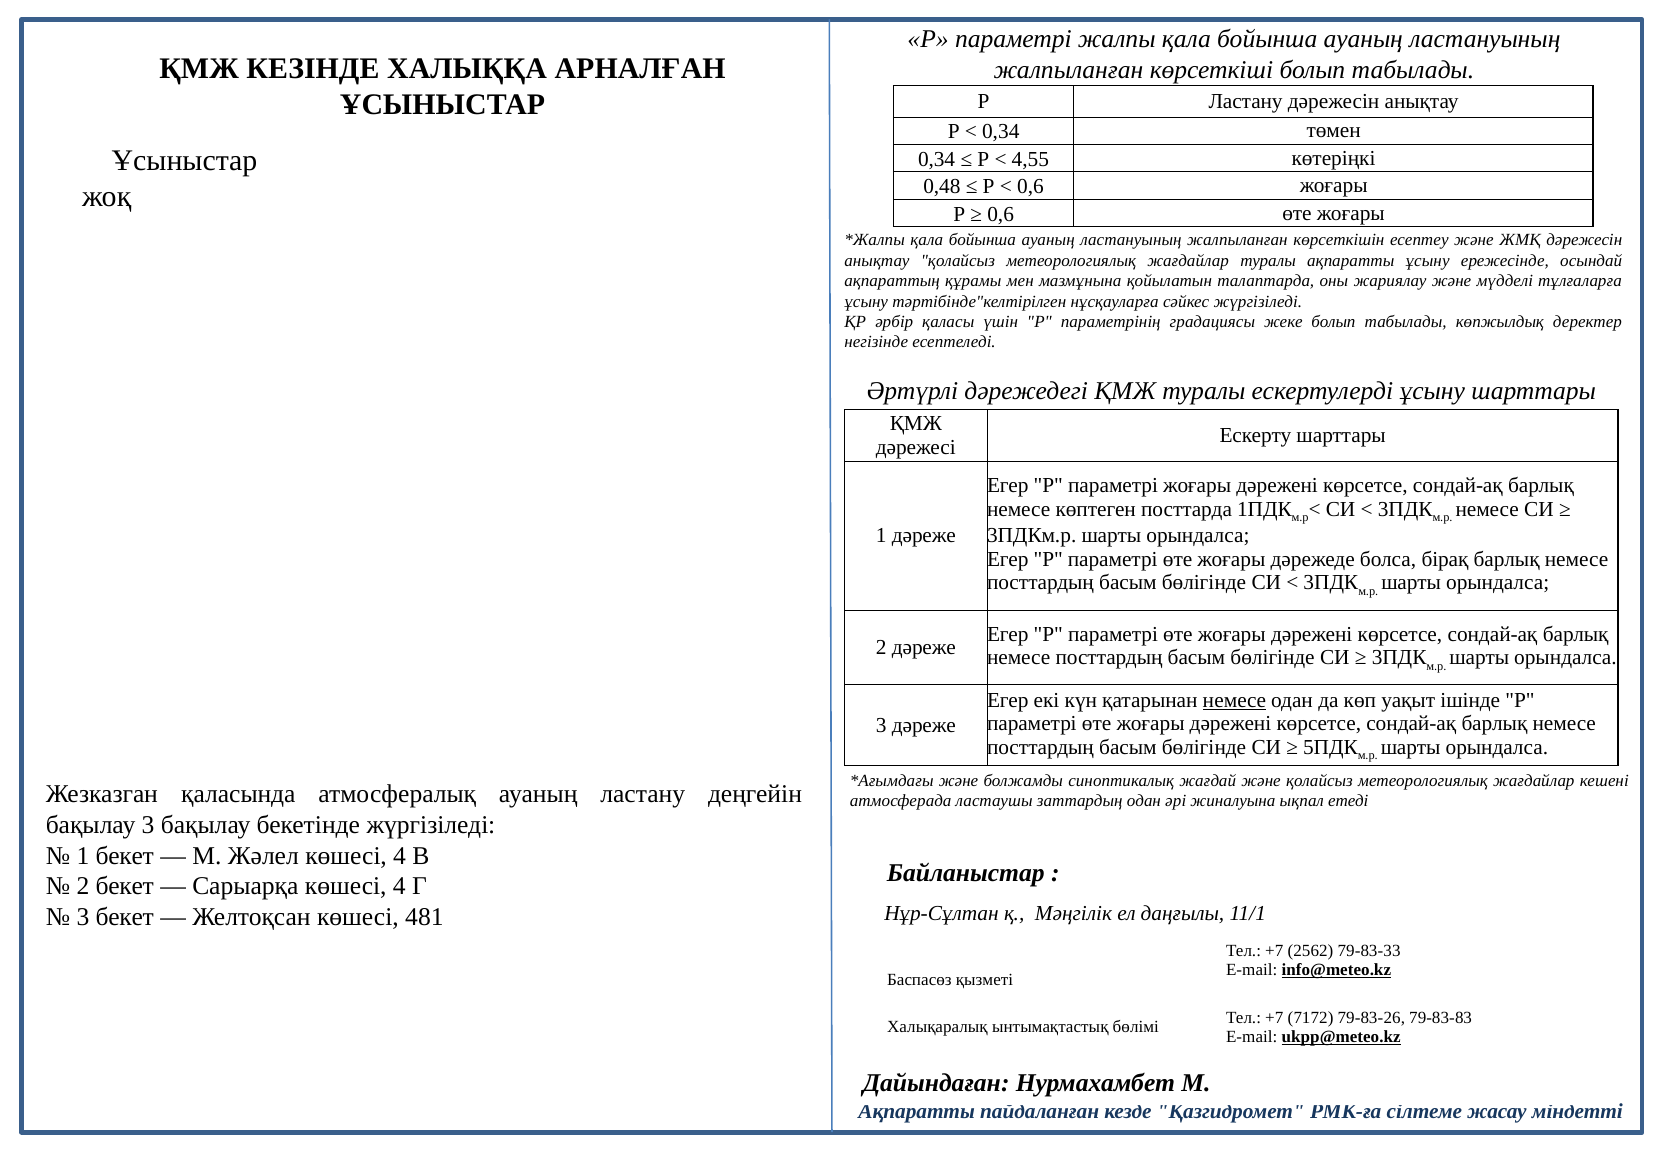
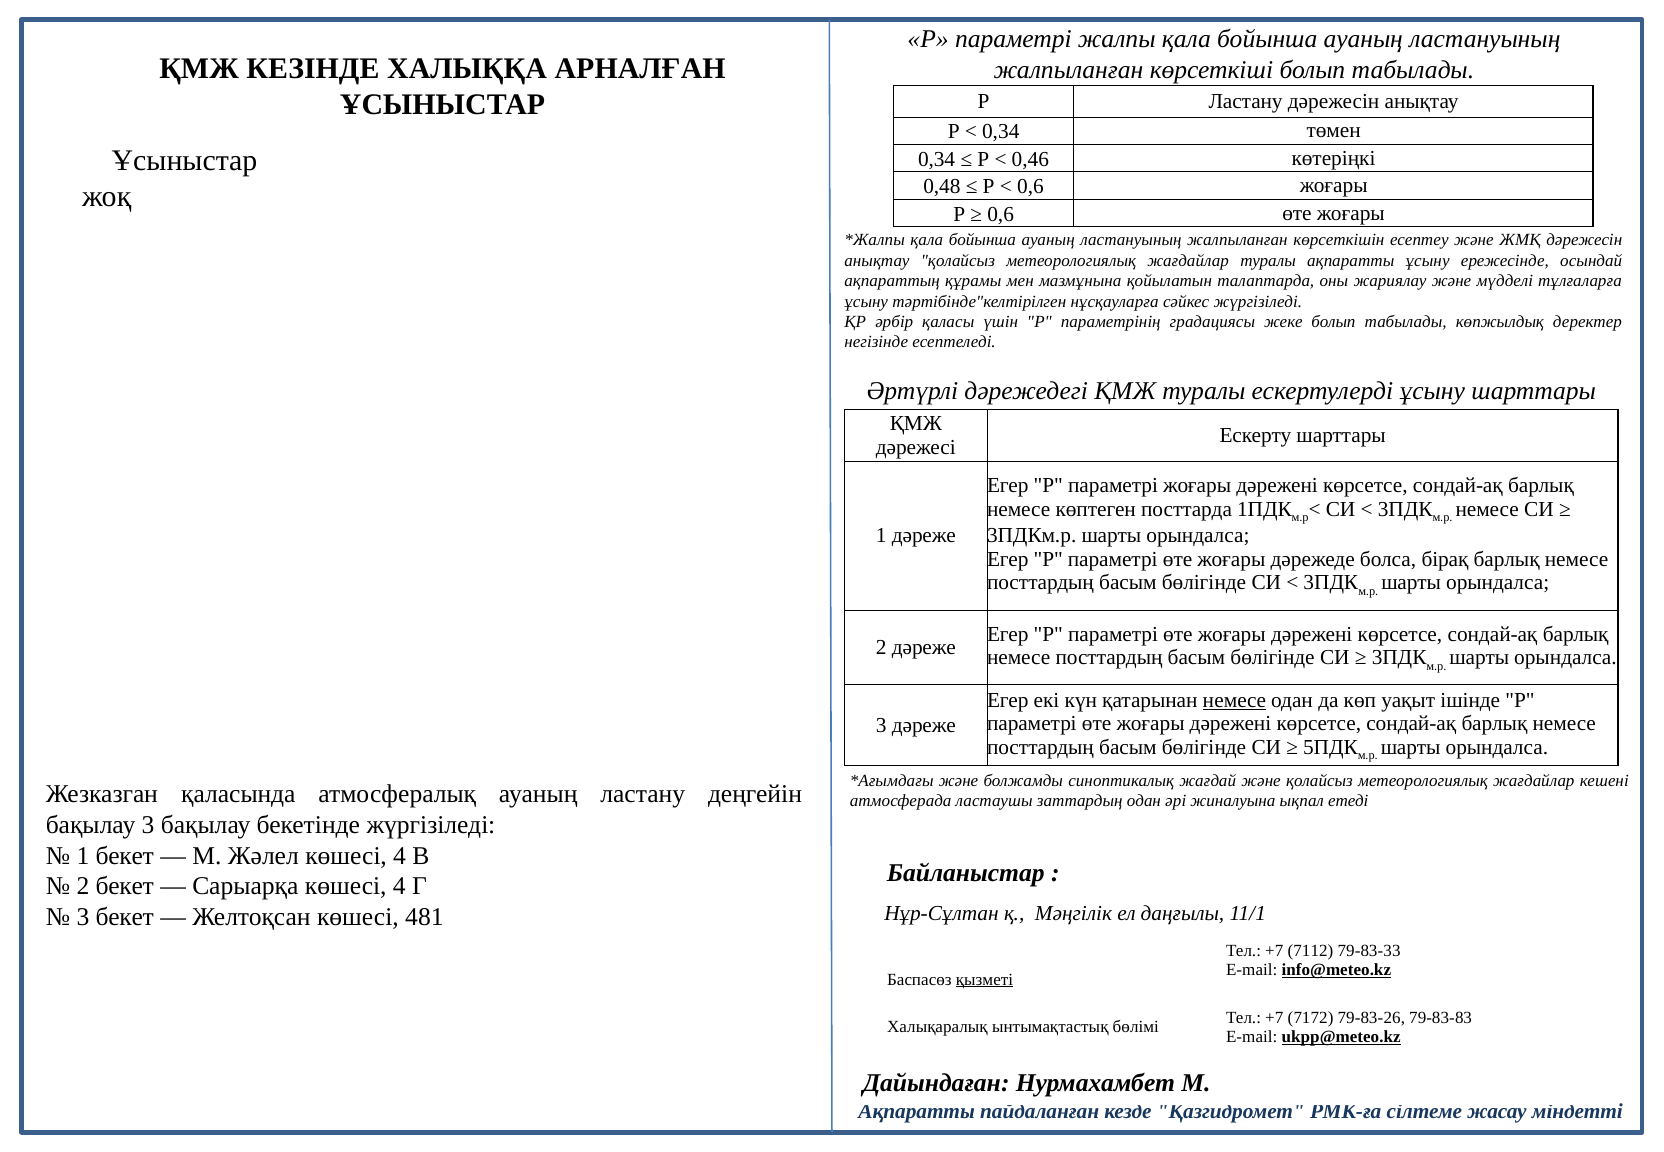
4,55: 4,55 -> 0,46 (1030, 159)
2562: 2562 -> 7112 (1311, 951)
қызметі underline: none -> present (984, 980)
